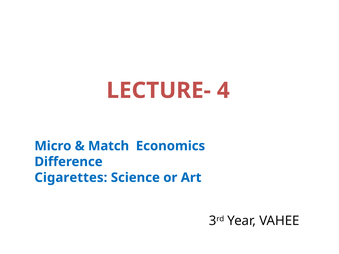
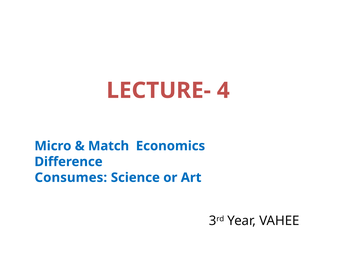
Cigarettes: Cigarettes -> Consumes (71, 178)
